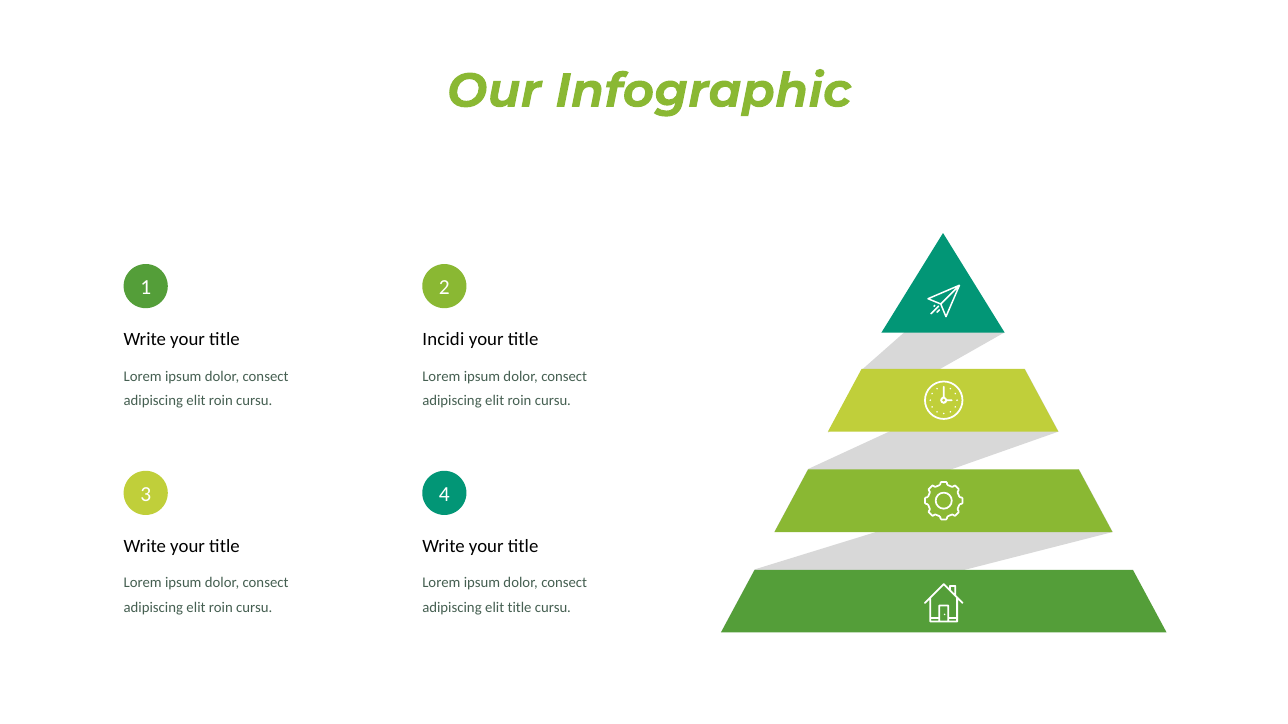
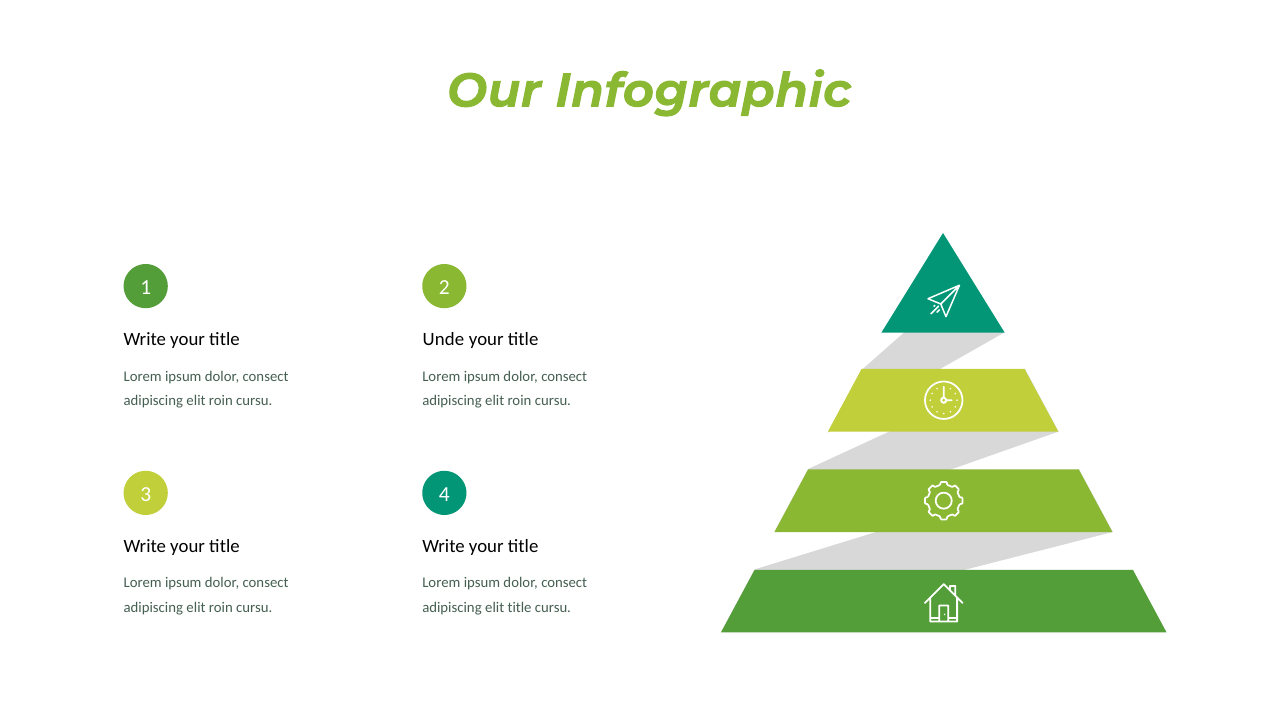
Incidi: Incidi -> Unde (443, 340)
